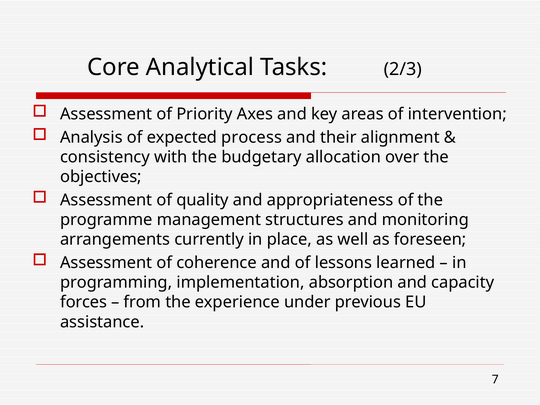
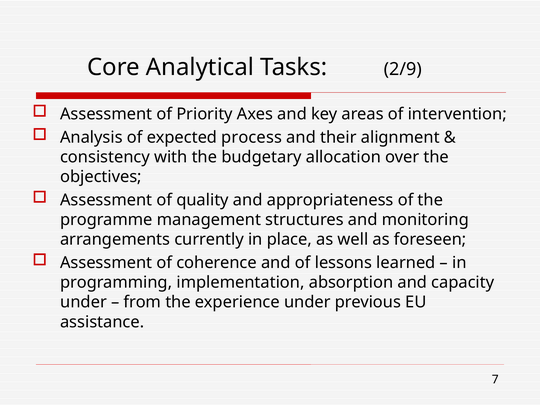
2/3: 2/3 -> 2/9 (403, 69)
forces: forces -> under (84, 302)
